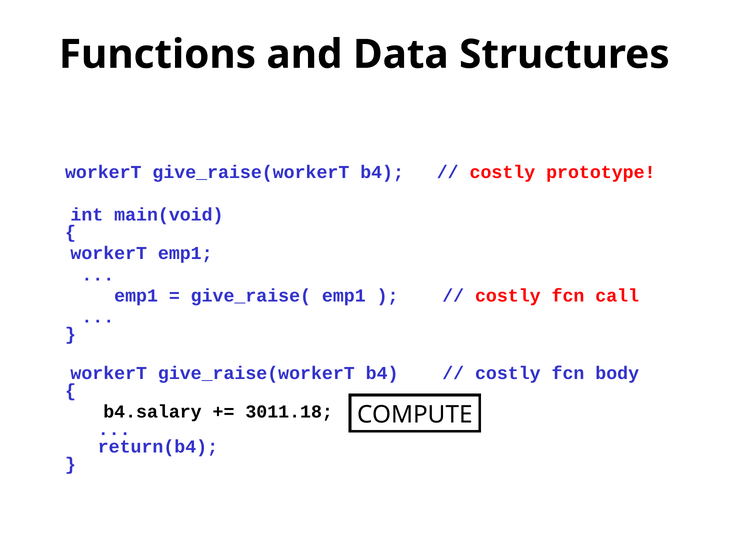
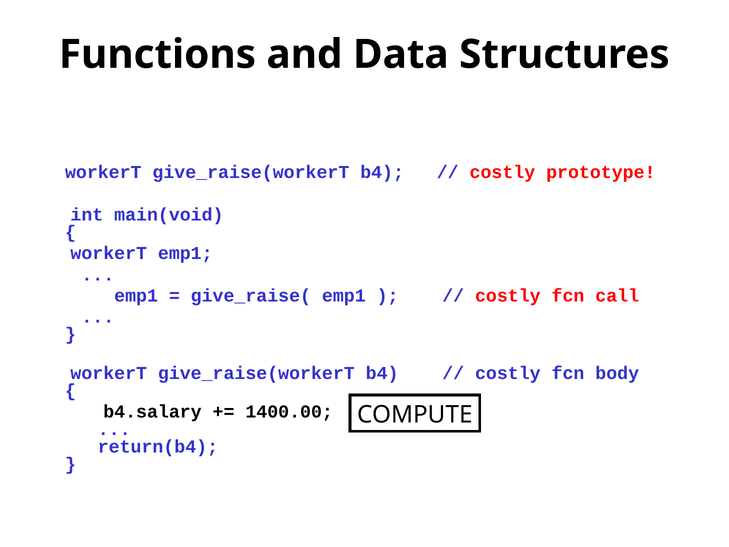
3011.18: 3011.18 -> 1400.00 (289, 411)
